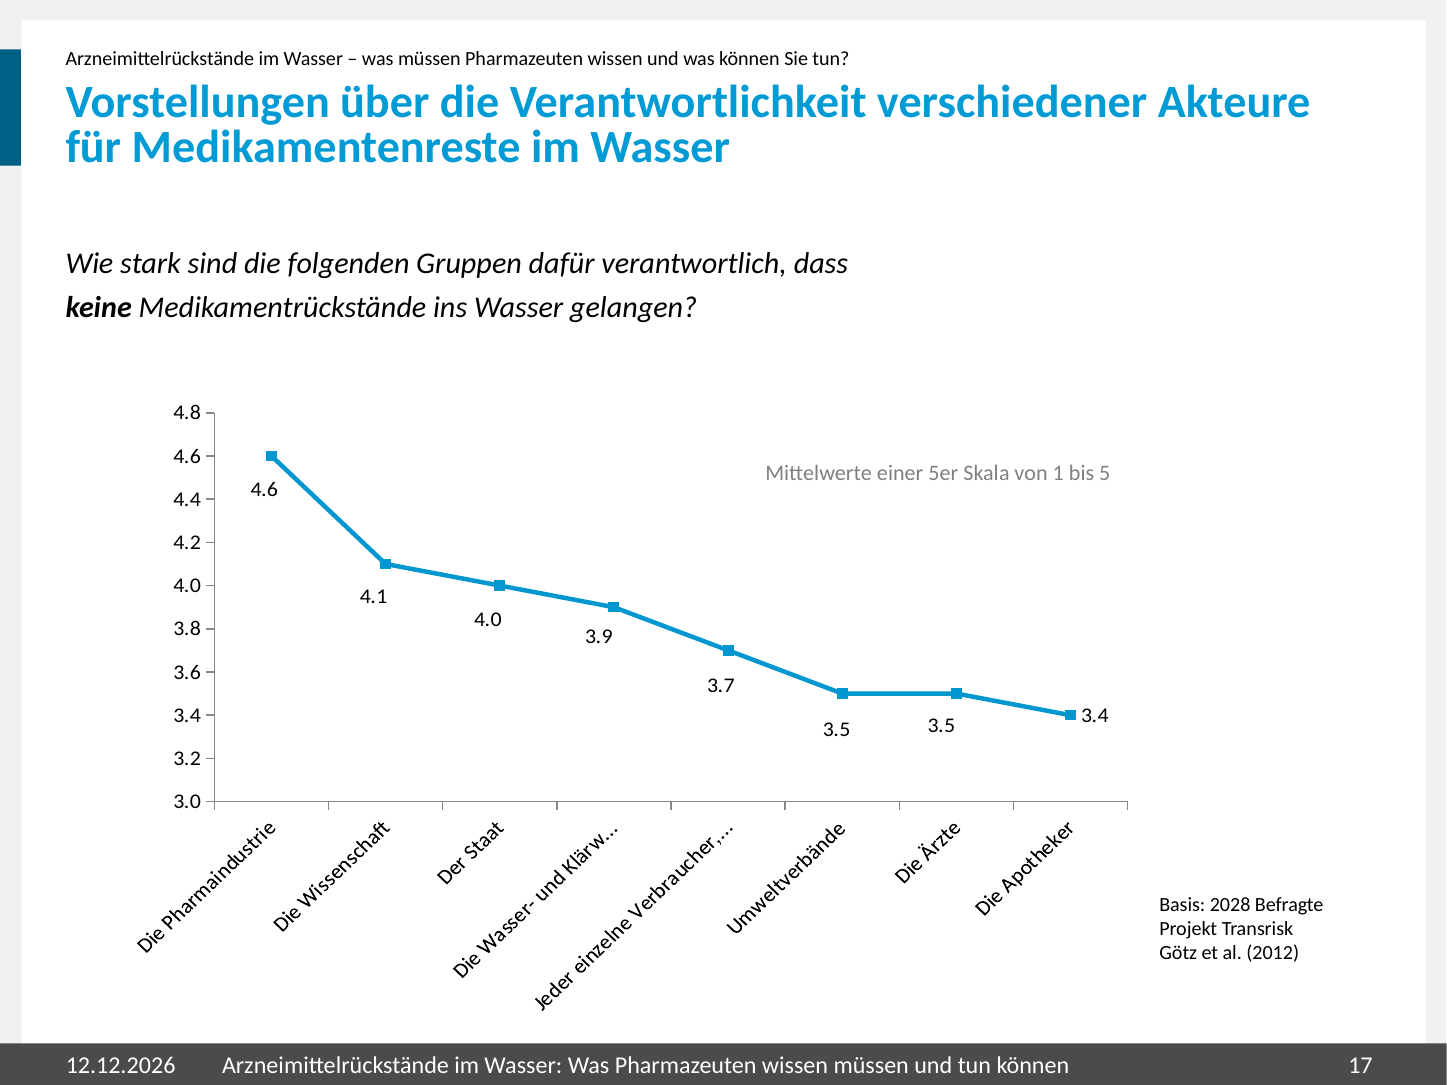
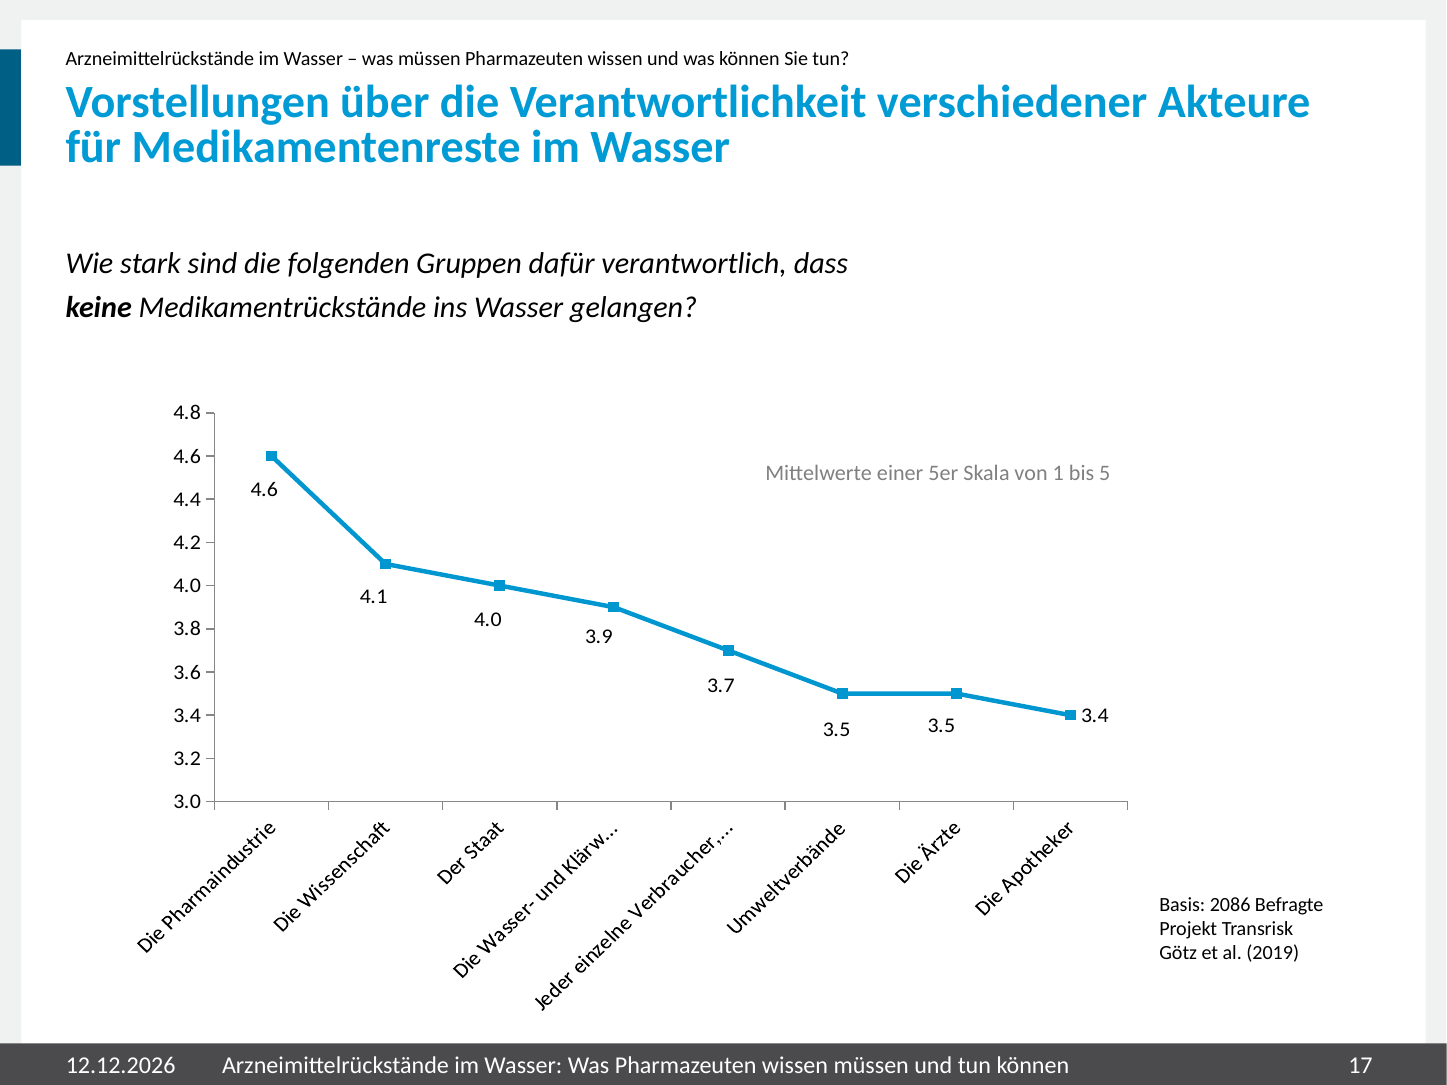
2028: 2028 -> 2086 (1230, 905)
2012: 2012 -> 2019 (1273, 953)
